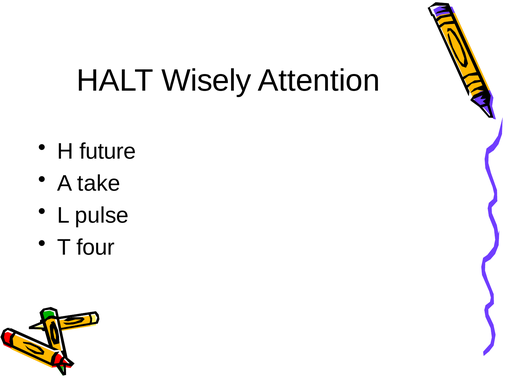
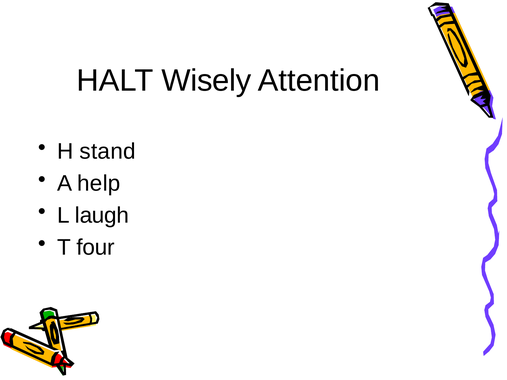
future: future -> stand (108, 152)
take: take -> help (99, 184)
pulse: pulse -> laugh (102, 216)
